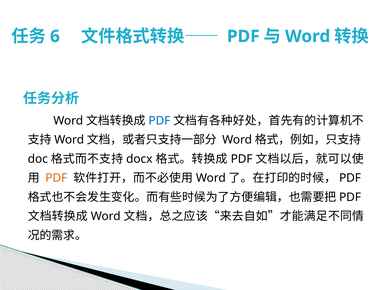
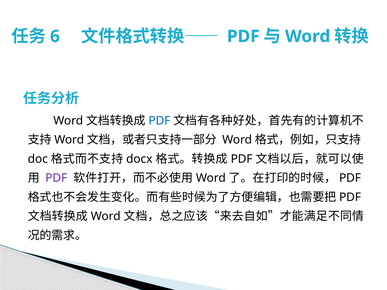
PDF colour: orange -> purple (56, 178)
